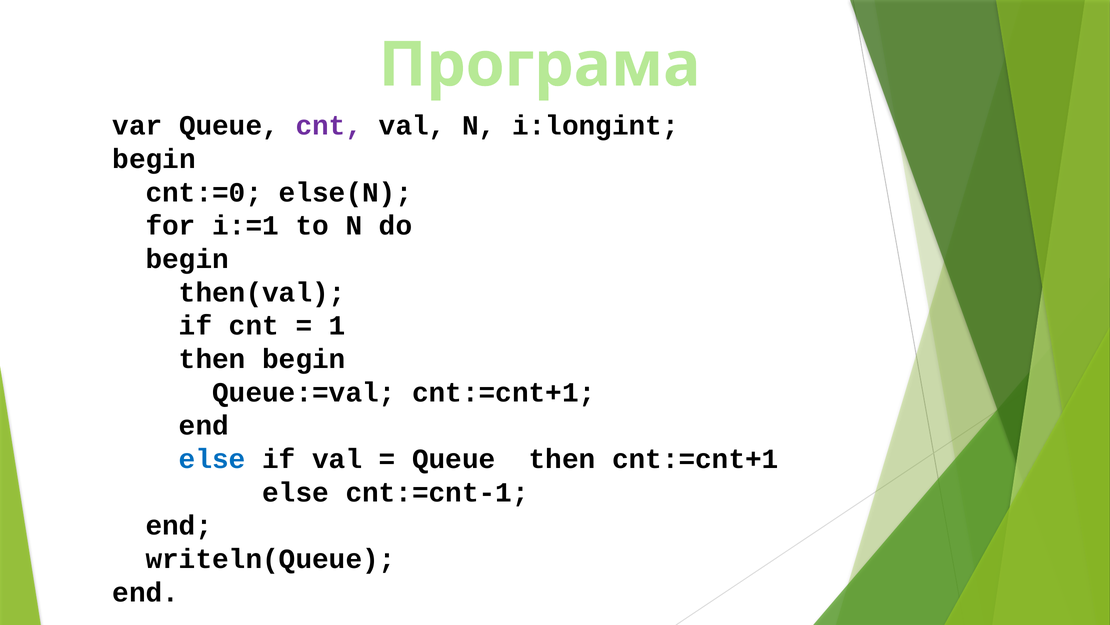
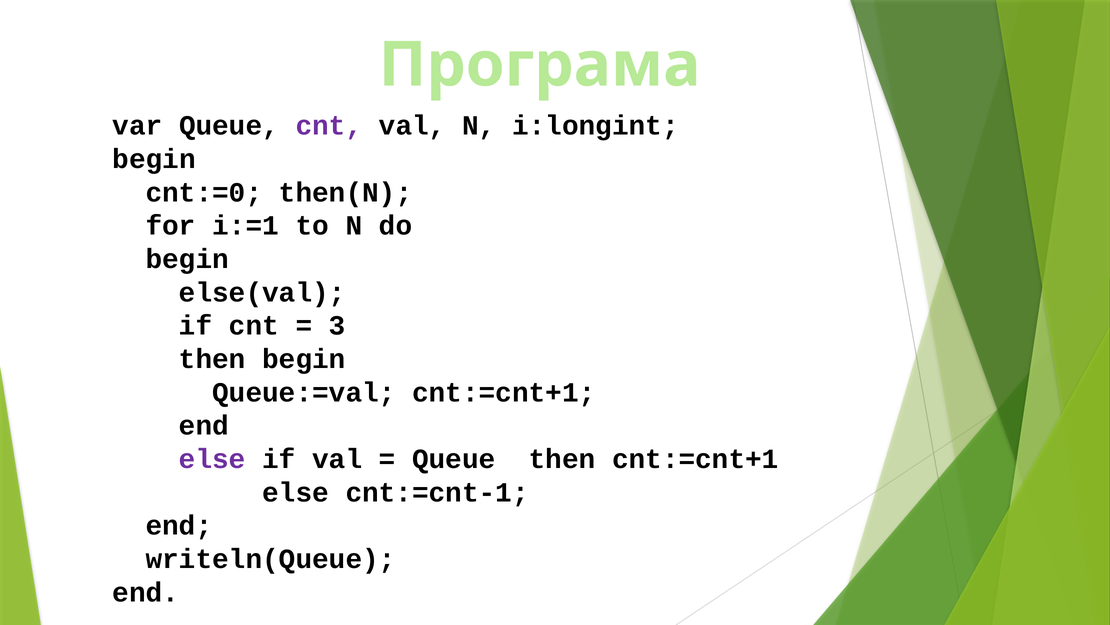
else(N: else(N -> then(N (346, 192)
then(val: then(val -> else(val (262, 292)
1: 1 -> 3 (337, 325)
else colour: blue -> purple (212, 459)
